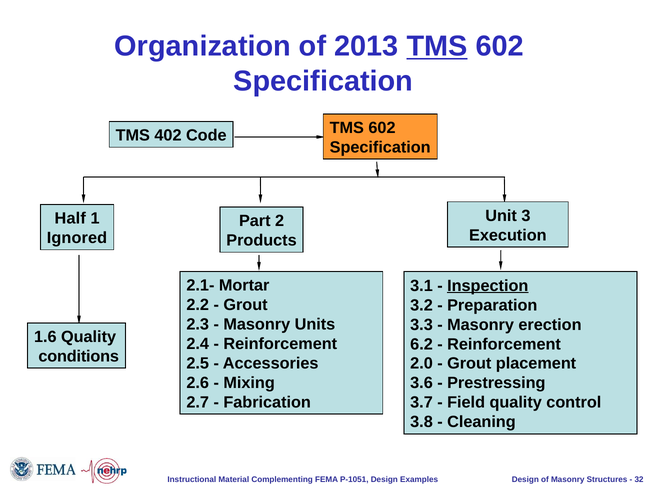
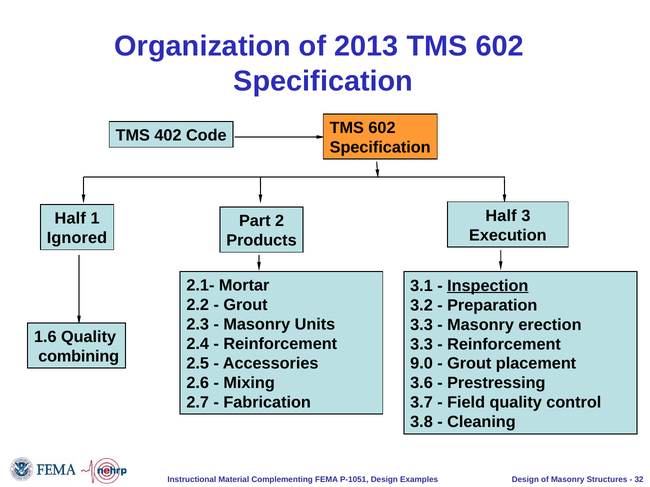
TMS underline: present -> none (437, 46)
Unit: Unit -> Half (501, 216)
6.2: 6.2 -> 3.3 (422, 345)
conditions: conditions -> combining (79, 357)
2.0: 2.0 -> 9.0 (422, 364)
